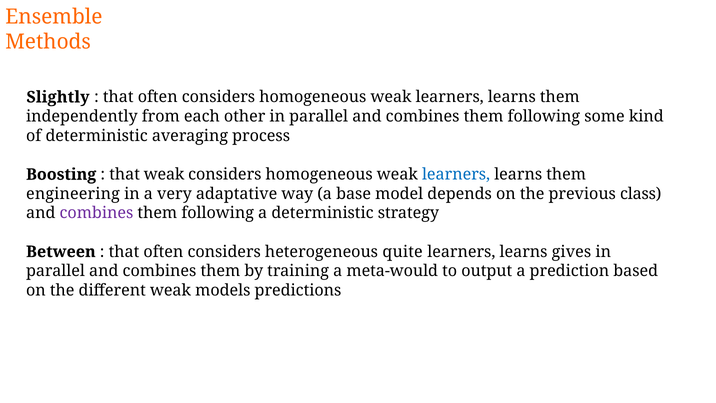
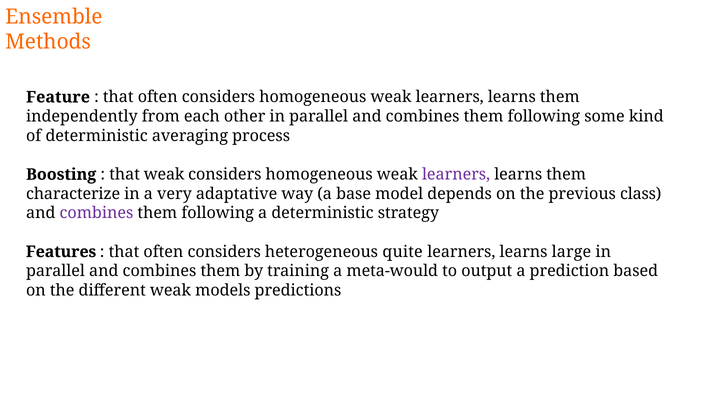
Slightly: Slightly -> Feature (58, 97)
learners colour: blue -> purple (456, 174)
engineering: engineering -> characterize (73, 194)
Between: Between -> Features (61, 252)
gives: gives -> large (571, 252)
